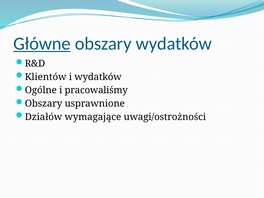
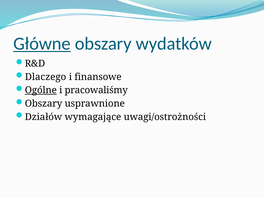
Klientów: Klientów -> Dlaczego (46, 77)
i wydatków: wydatków -> finansowe (98, 77)
Ogólne underline: none -> present (41, 90)
